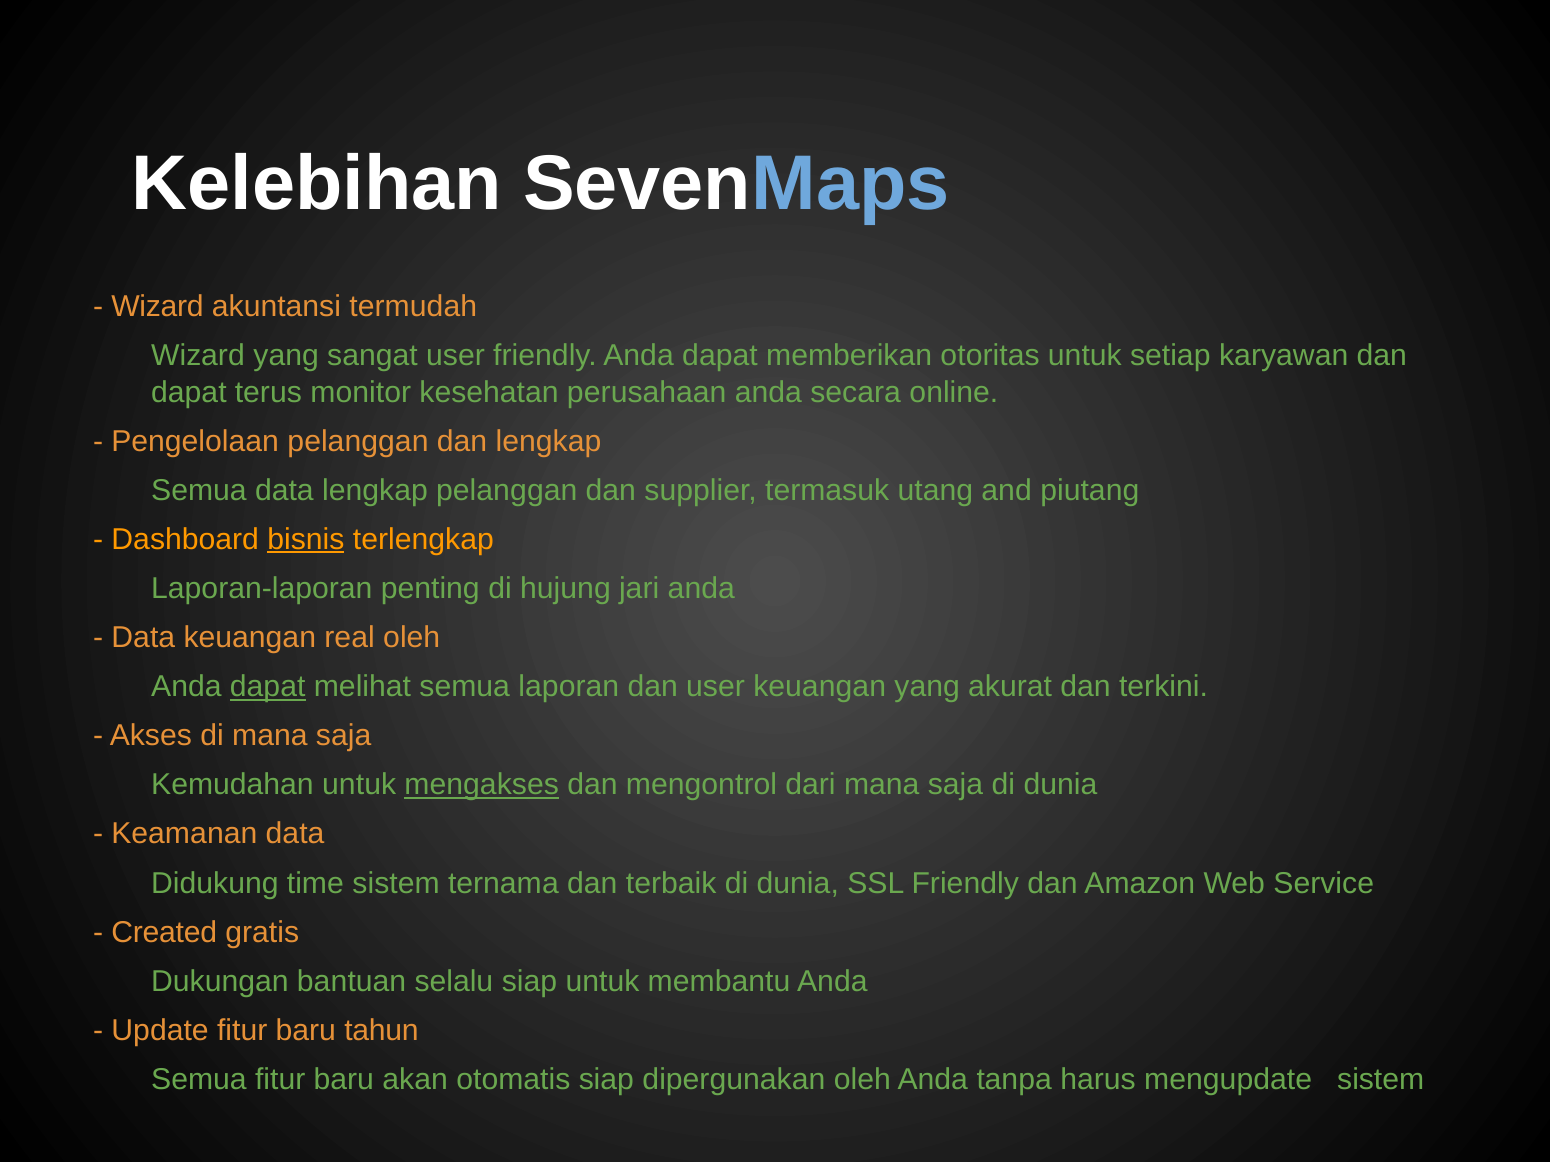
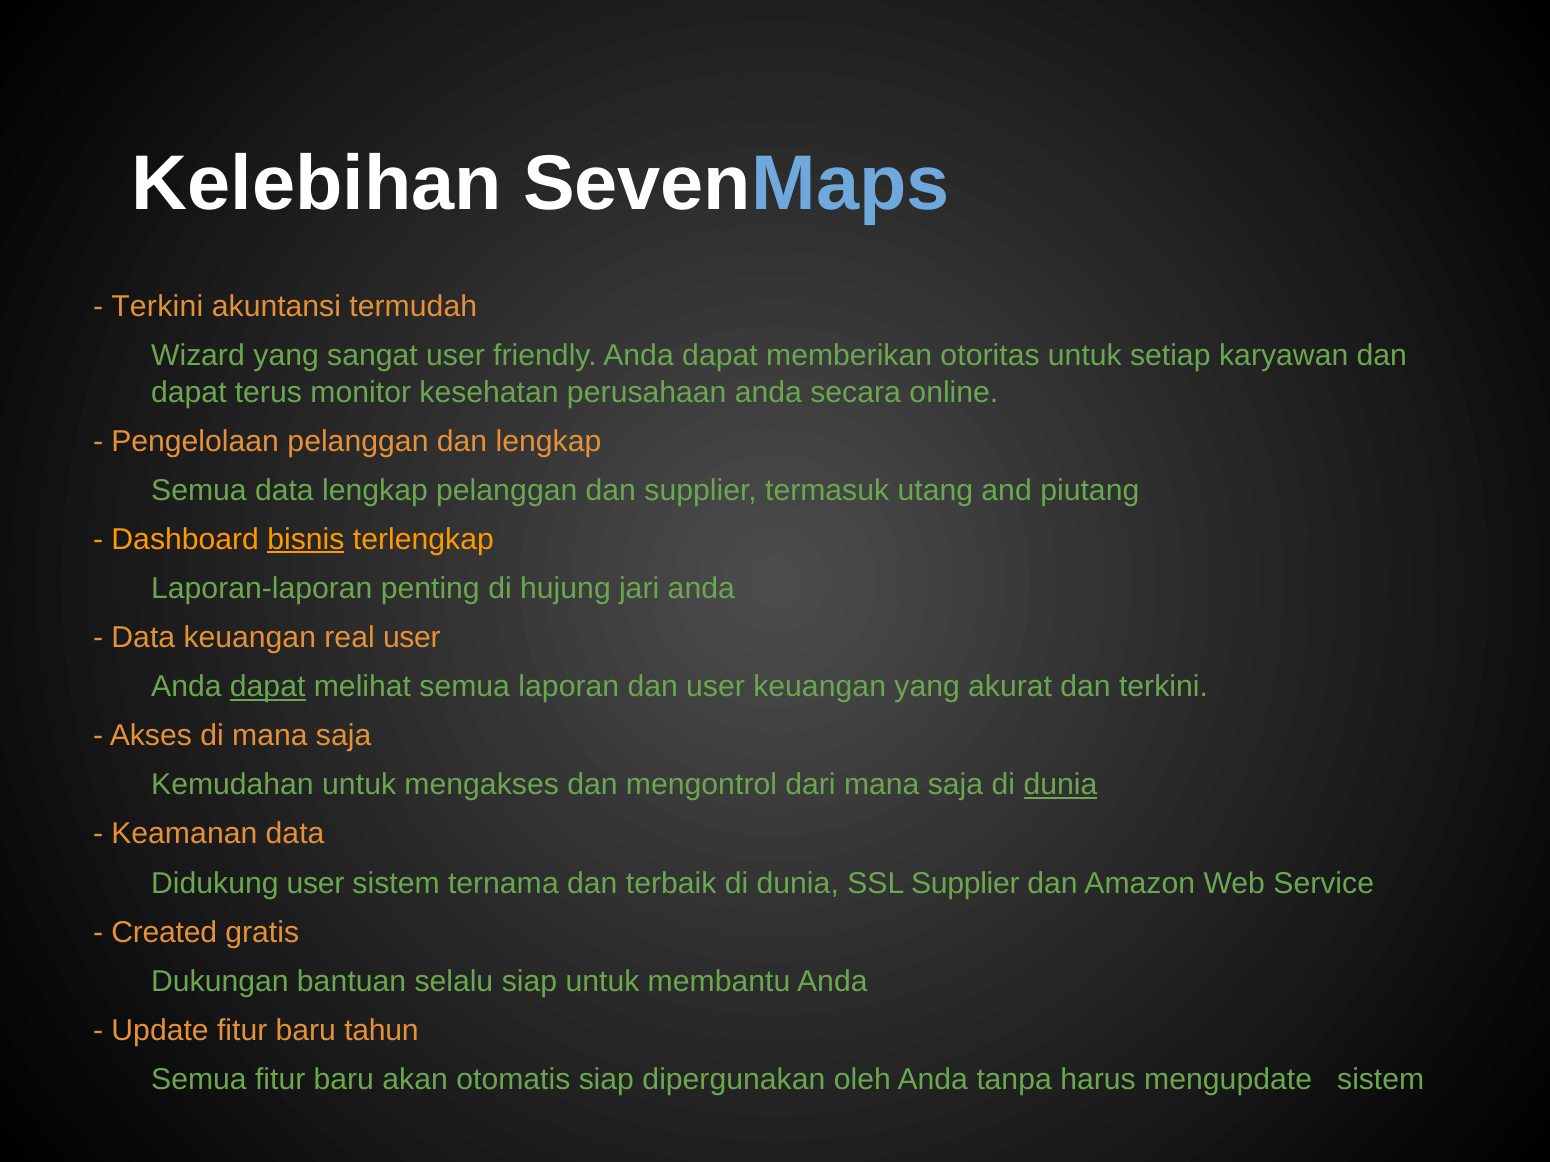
Wizard: Wizard -> Terkini (157, 307)
real oleh: oleh -> user (412, 638)
mengakses underline: present -> none (482, 785)
dunia underline: none -> present (1060, 785)
Didukung time: time -> user (316, 883)
SSL Friendly: Friendly -> Supplier (965, 883)
